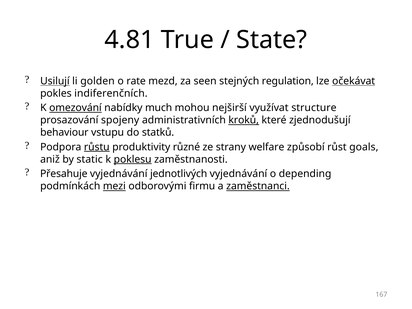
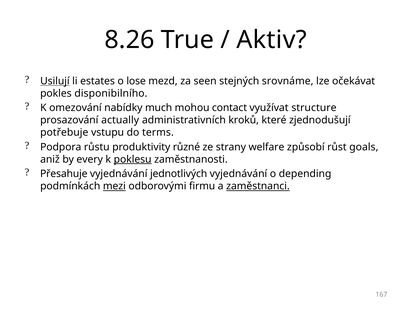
4.81: 4.81 -> 8.26 (130, 40)
State: State -> Aktiv (272, 40)
golden: golden -> estates (98, 81)
rate: rate -> lose (136, 81)
regulation: regulation -> srovnáme (288, 81)
očekávat underline: present -> none (354, 81)
indiferenčních: indiferenčních -> disponibilního (111, 93)
omezování underline: present -> none (75, 108)
nejširší: nejširší -> contact (230, 108)
spojeny: spojeny -> actually (120, 120)
kroků underline: present -> none (244, 120)
behaviour: behaviour -> potřebuje (64, 133)
statků: statků -> terms (158, 133)
růstu underline: present -> none (97, 147)
static: static -> every (90, 159)
